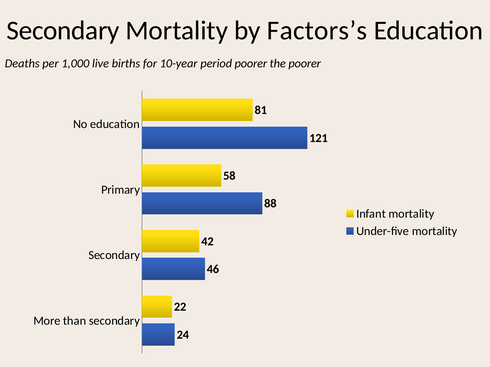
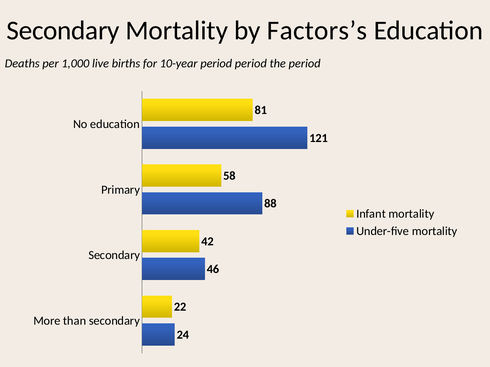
period poorer: poorer -> period (251, 64)
the poorer: poorer -> period (305, 64)
